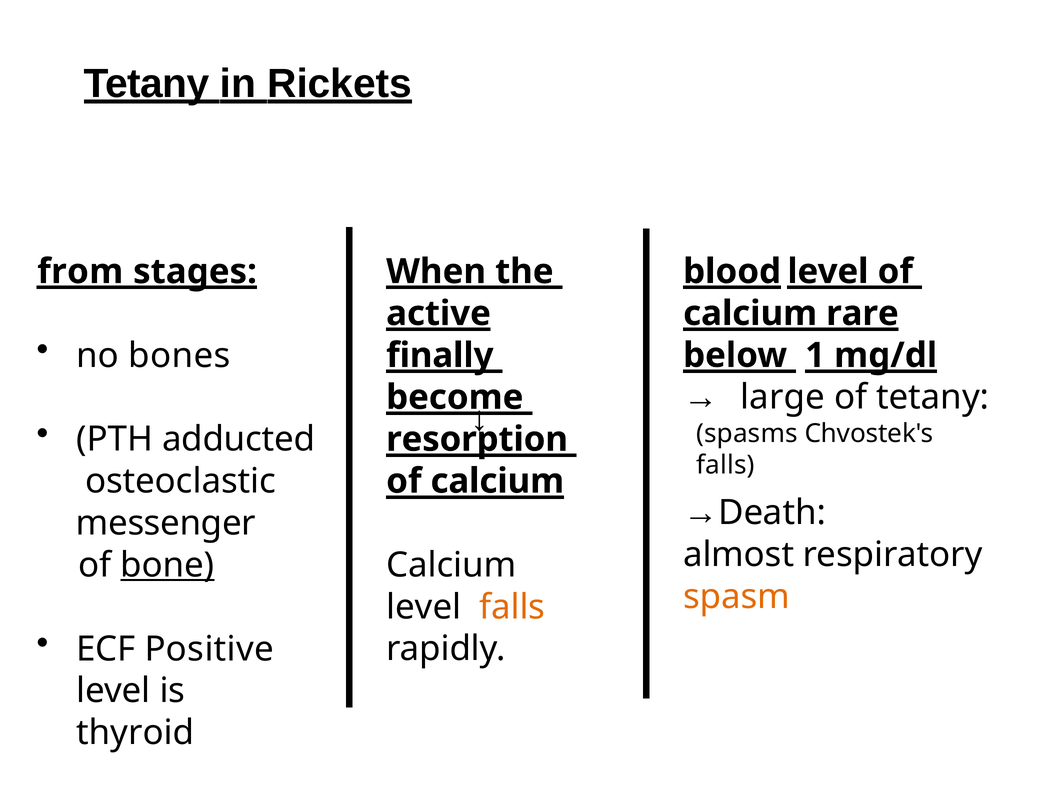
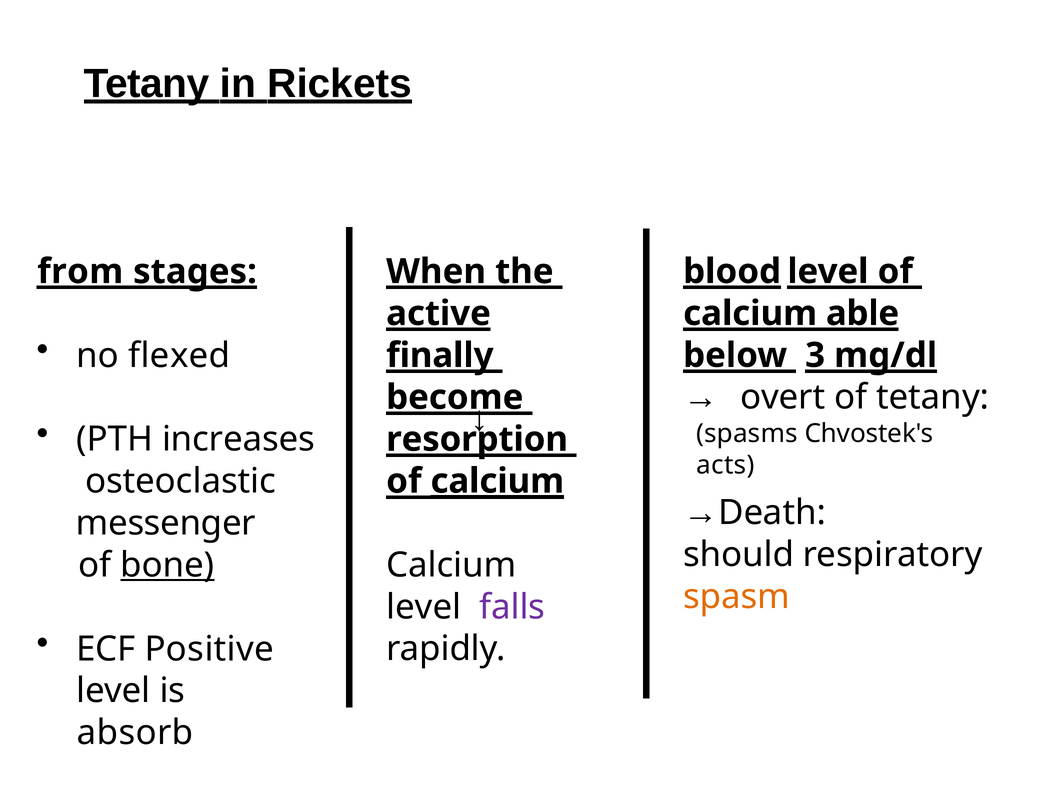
rare: rare -> able (863, 313)
bones: bones -> flexed (179, 355)
1: 1 -> 3 (815, 355)
large: large -> overt (783, 397)
adducted: adducted -> increases (239, 439)
falls: falls -> acts (725, 465)
calcium underline: none -> present (497, 481)
almost: almost -> should (739, 555)
falls colour: orange -> purple (512, 607)
thyroid: thyroid -> absorb (135, 733)
